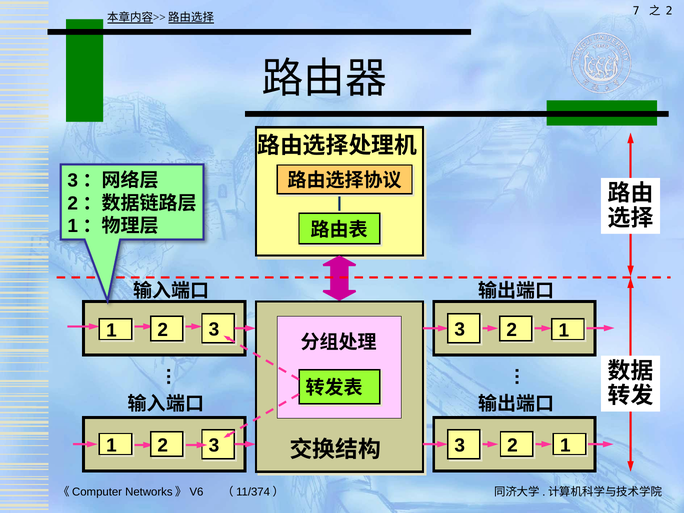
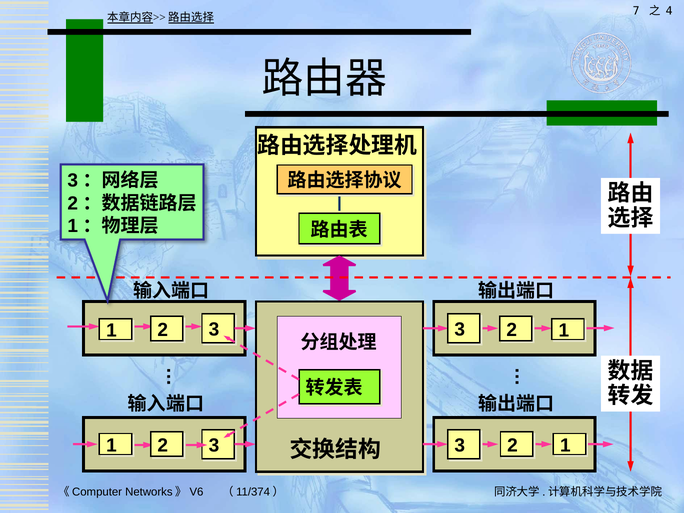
2: 2 -> 4 (669, 11)
